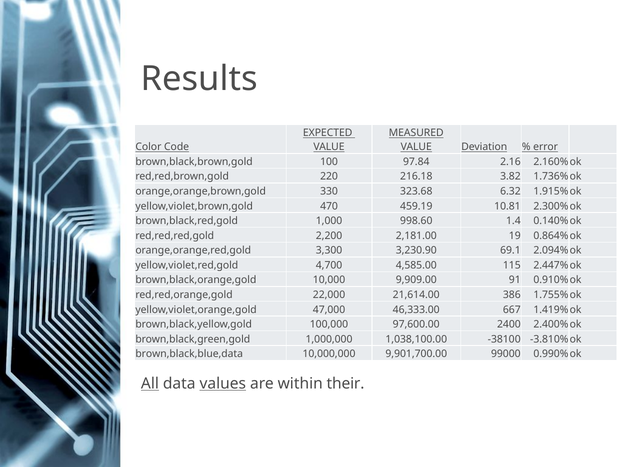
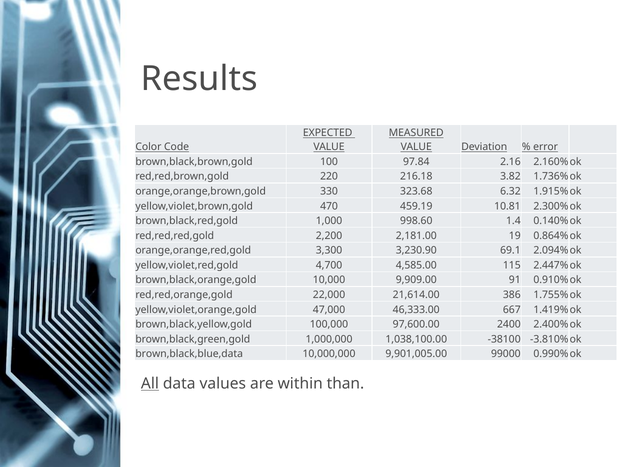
9,901,700.00: 9,901,700.00 -> 9,901,005.00 (416, 354)
values underline: present -> none (223, 383)
their: their -> than (345, 383)
